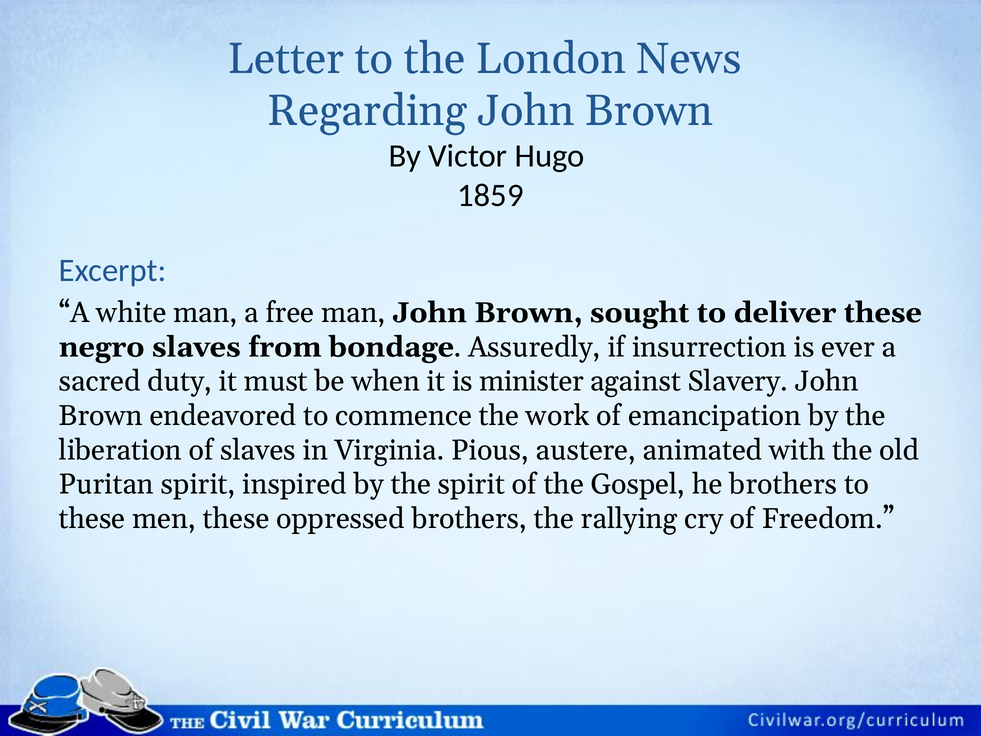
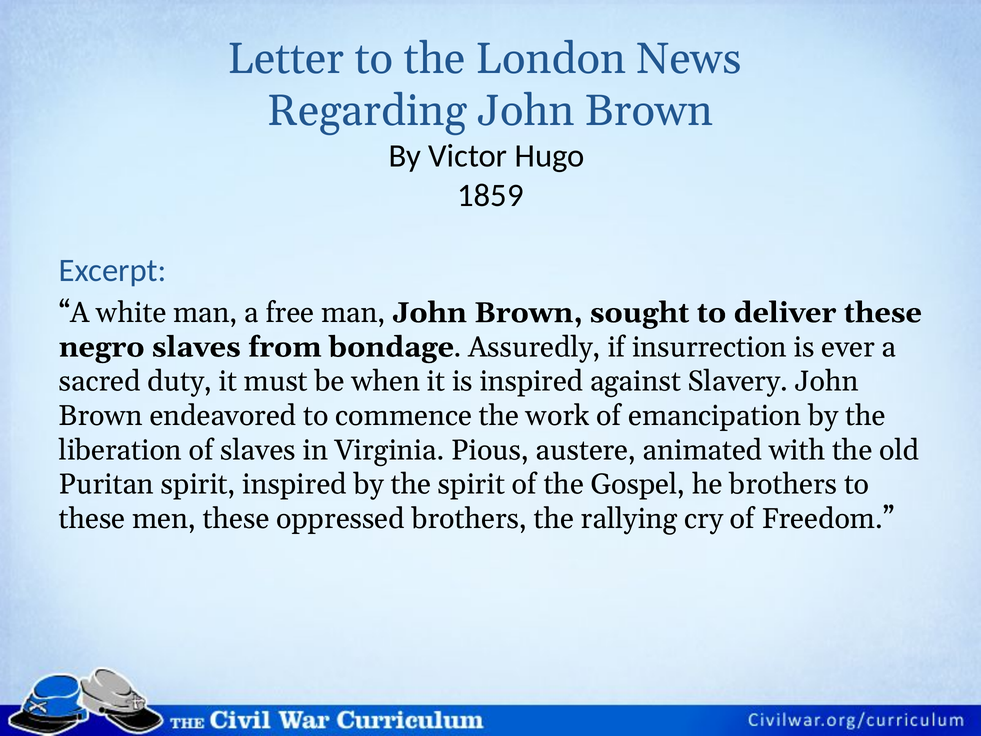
is minister: minister -> inspired (531, 381)
